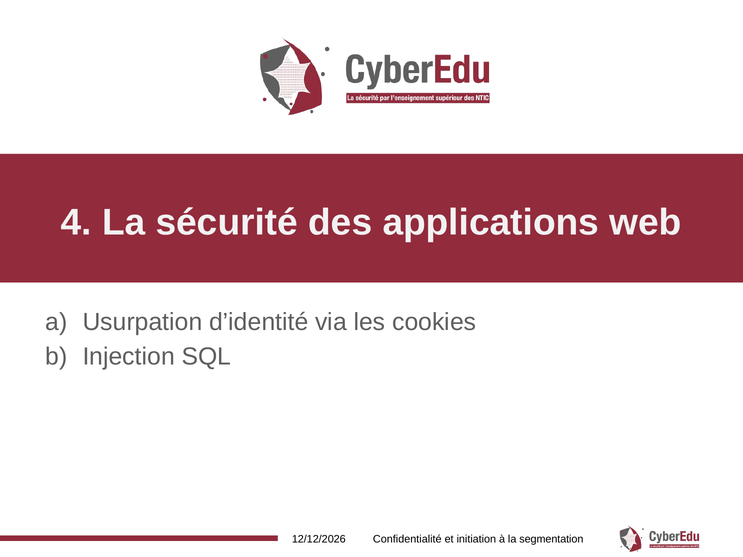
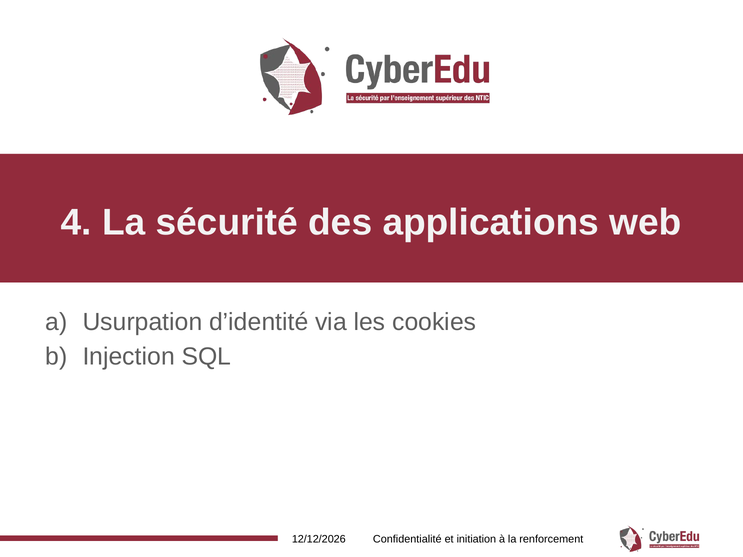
segmentation: segmentation -> renforcement (551, 540)
